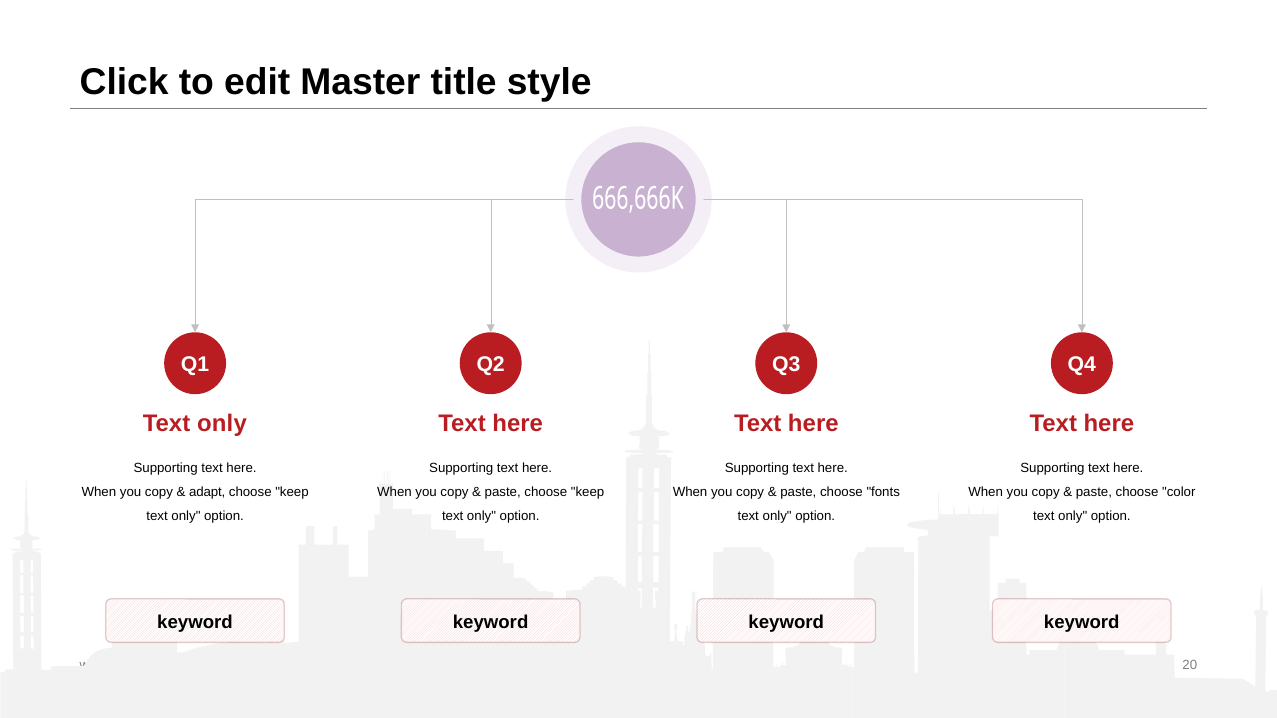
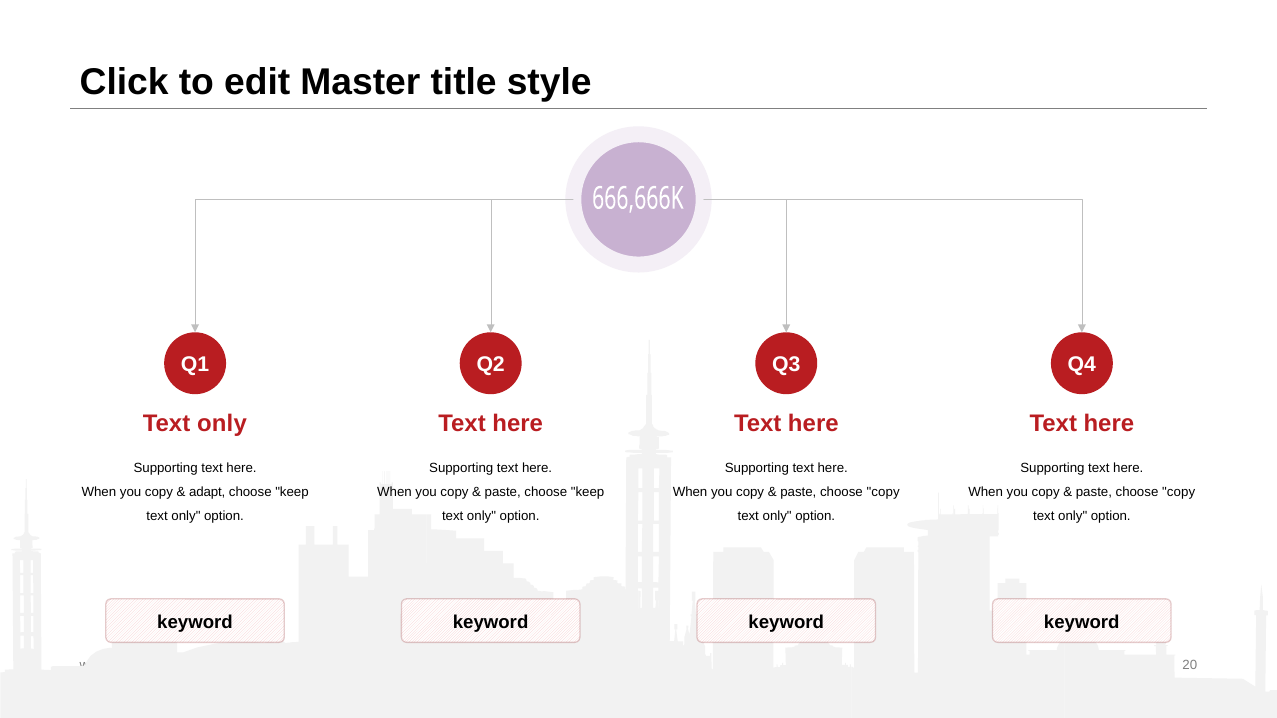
fonts: fonts -> copy (883, 492)
color: color -> copy (1179, 492)
